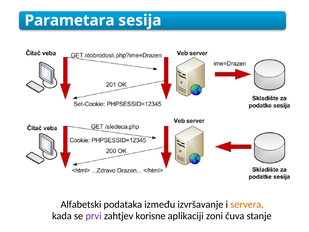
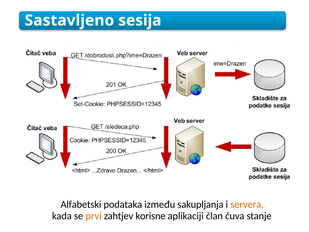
Parametara: Parametara -> Sastavljeno (69, 20)
izvršavanje: izvršavanje -> sakupljanja (200, 204)
prvi colour: purple -> orange (94, 216)
zoni: zoni -> član (214, 216)
